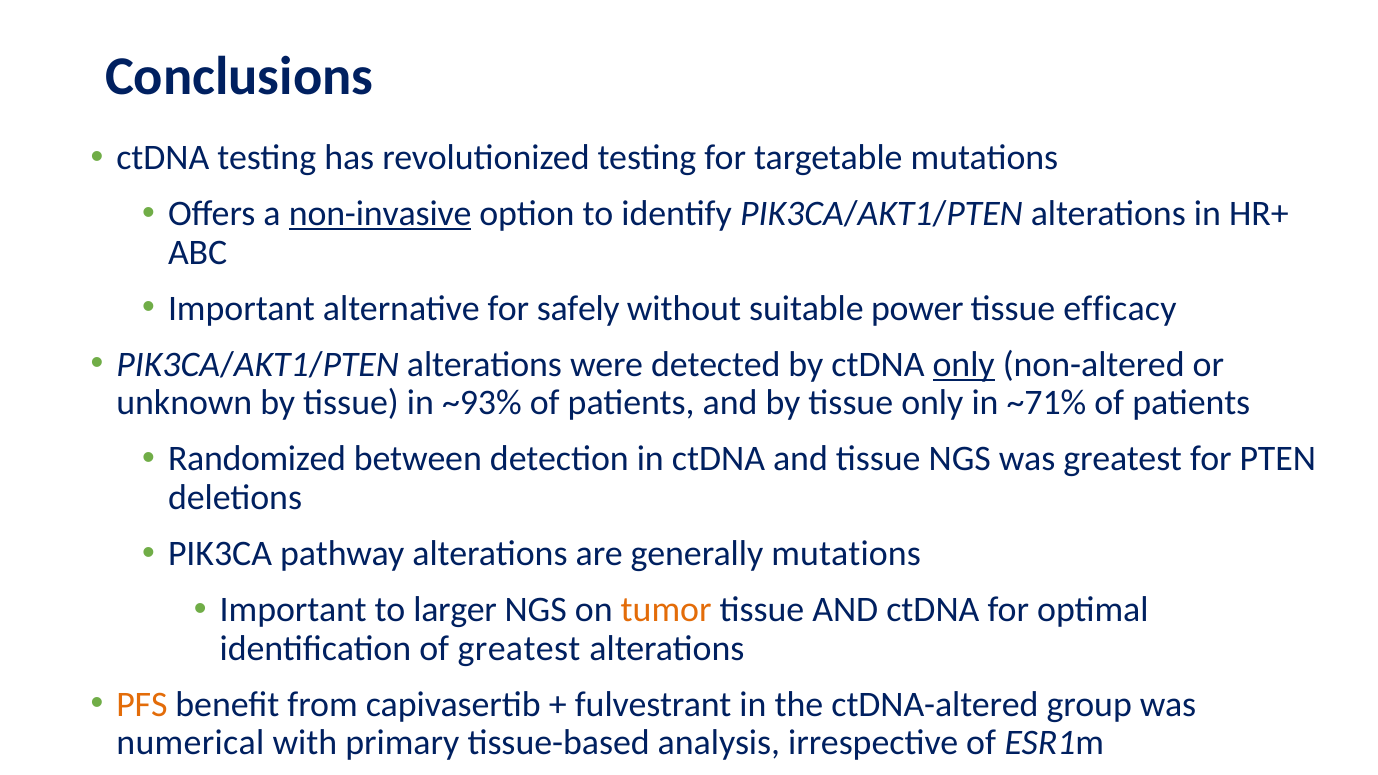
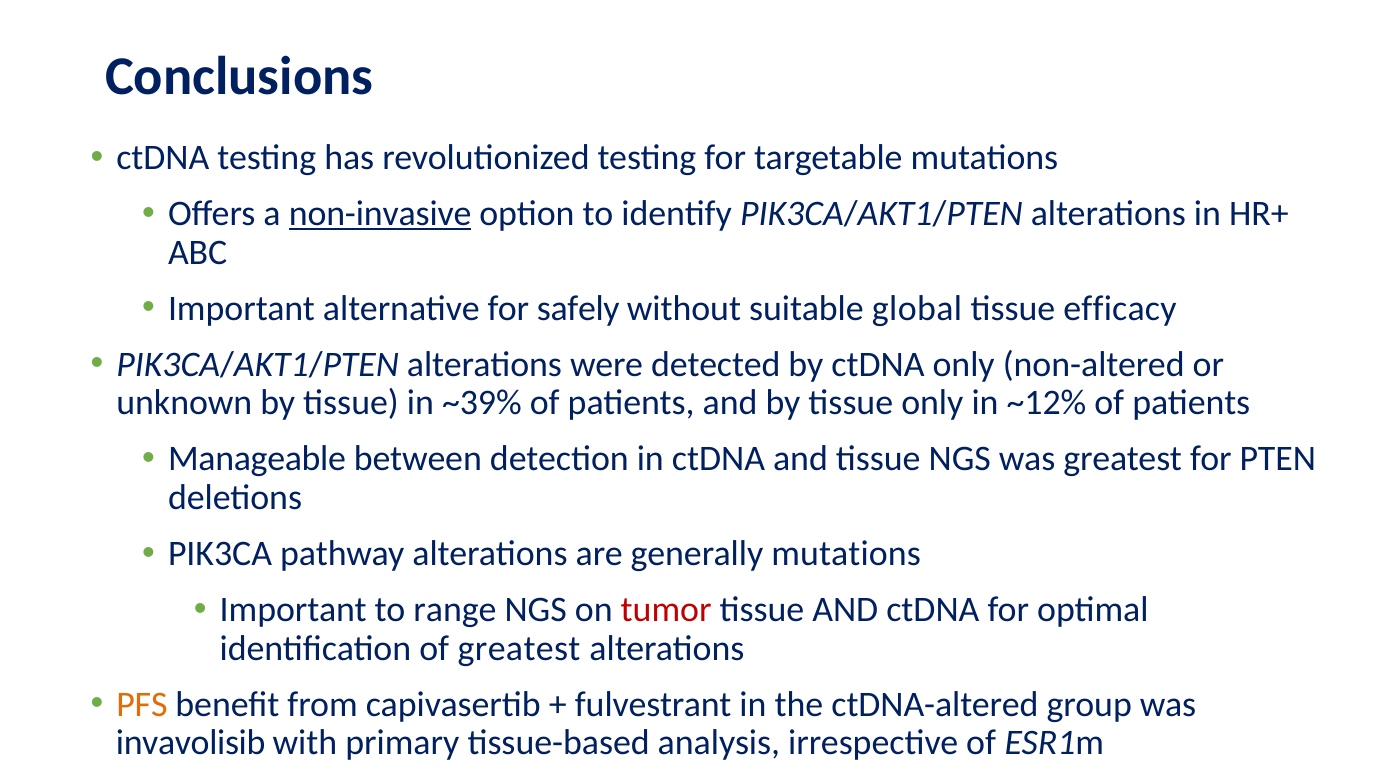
power: power -> global (917, 308)
only underline: present -> none (964, 364)
~93%: ~93% -> ~39% (482, 403)
~71%: ~71% -> ~12% (1046, 403)
Randomized: Randomized -> Manageable (257, 459)
larger: larger -> range (455, 610)
tumor colour: orange -> red (666, 610)
numerical: numerical -> invavolisib (191, 743)
